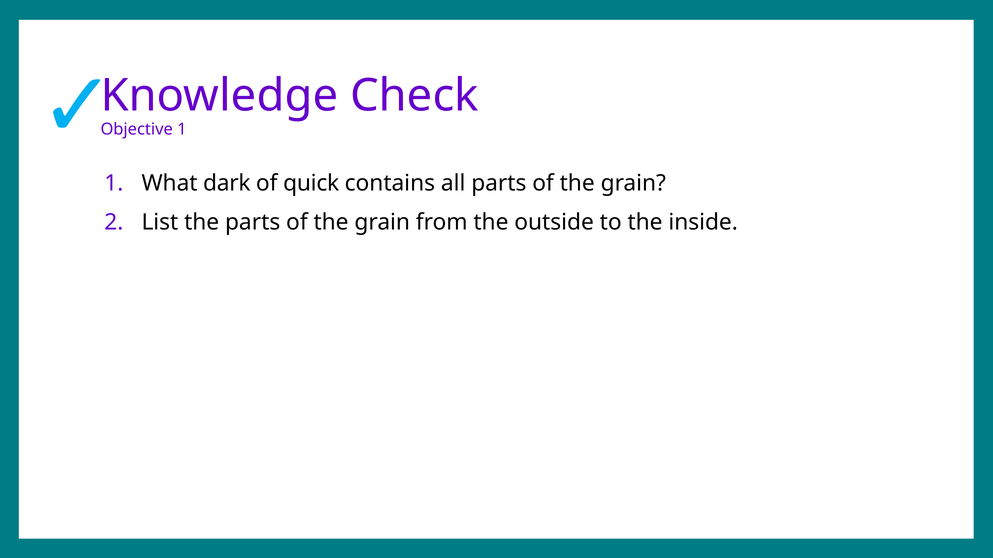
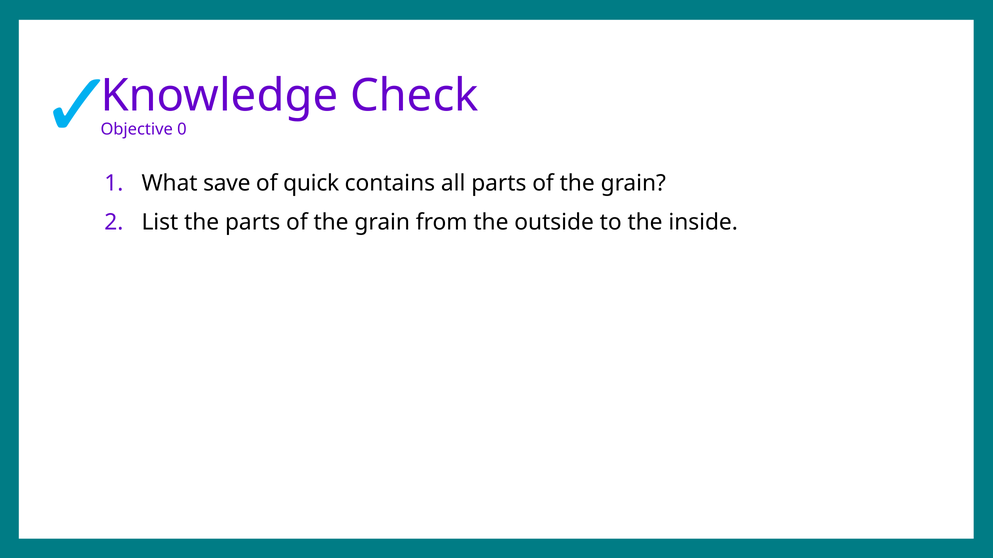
Objective 1: 1 -> 0 (182, 129)
dark: dark -> save (227, 183)
